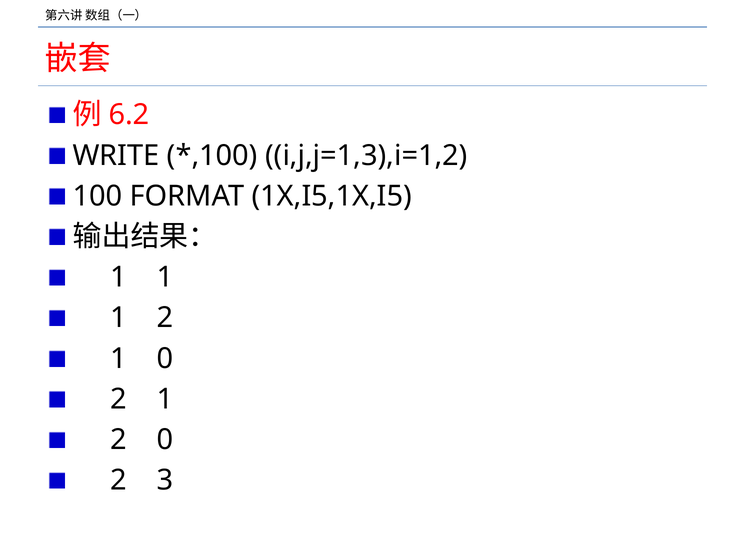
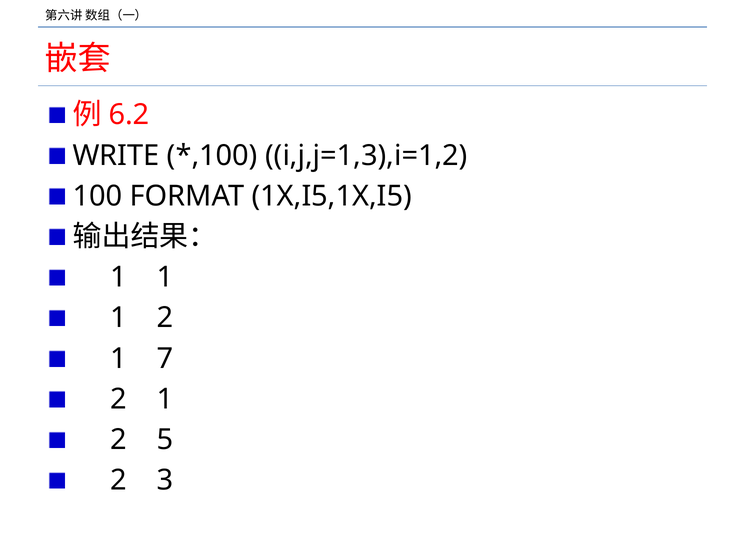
1 0: 0 -> 7 (165, 358)
2 0: 0 -> 5 (165, 440)
